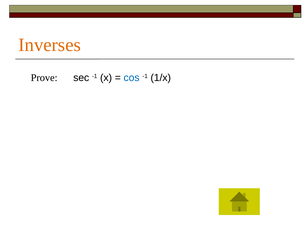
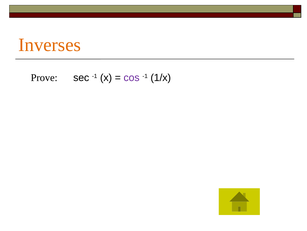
cos colour: blue -> purple (132, 78)
